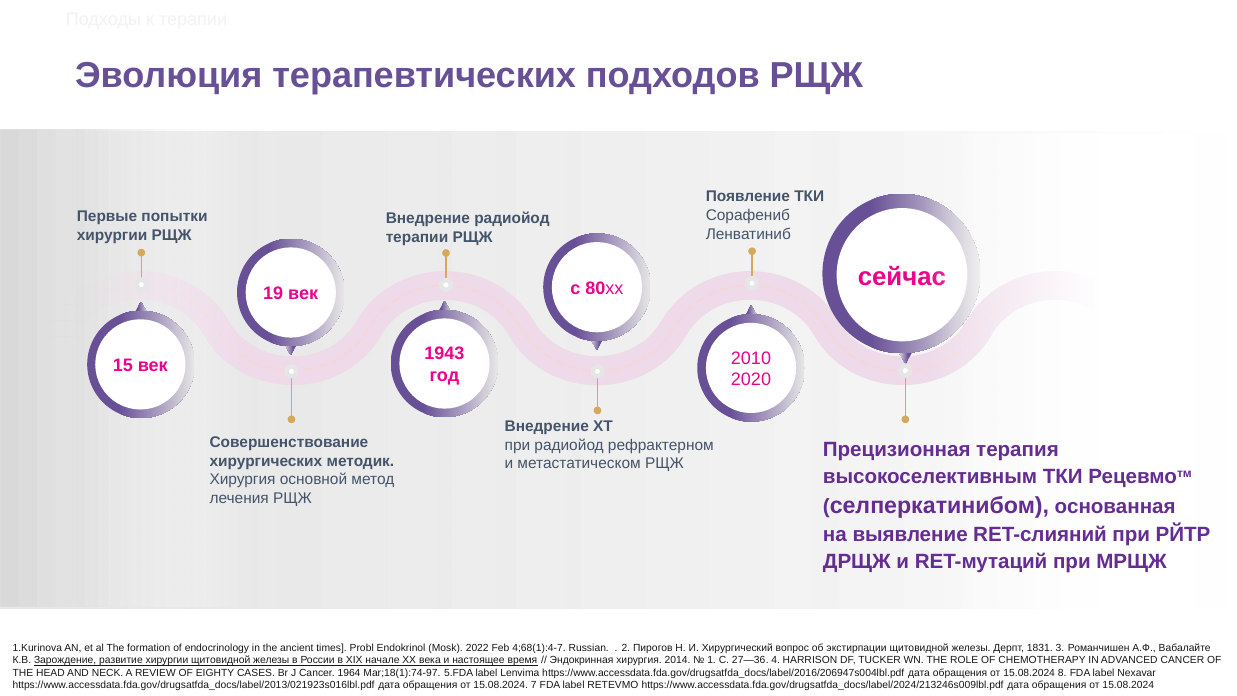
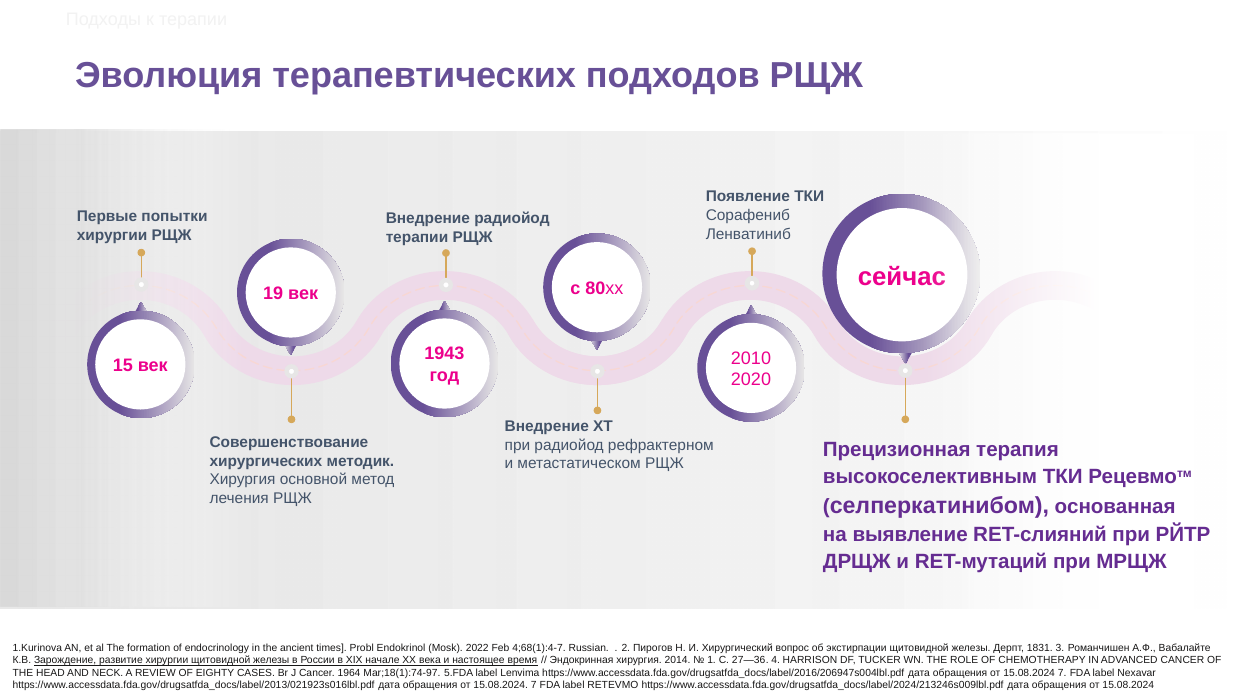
8: 8 -> 7 (1062, 673)
